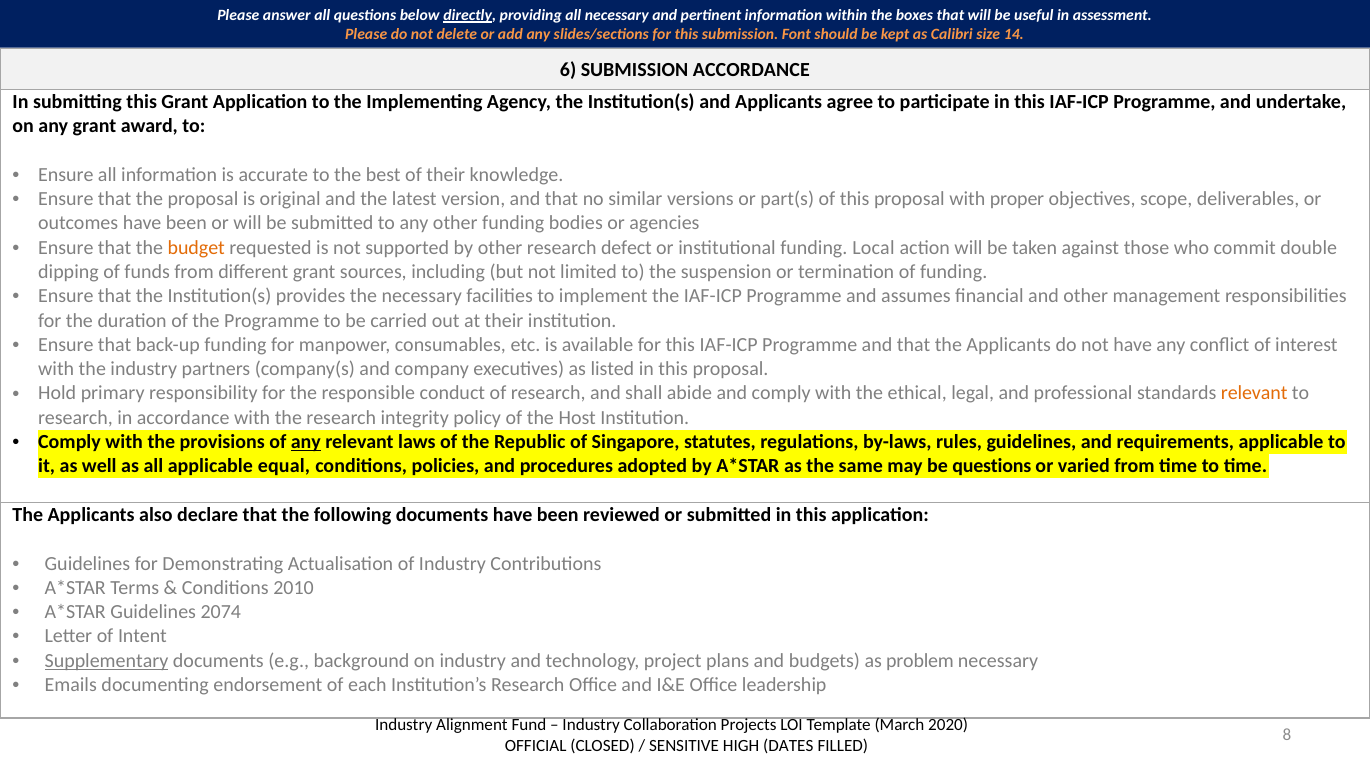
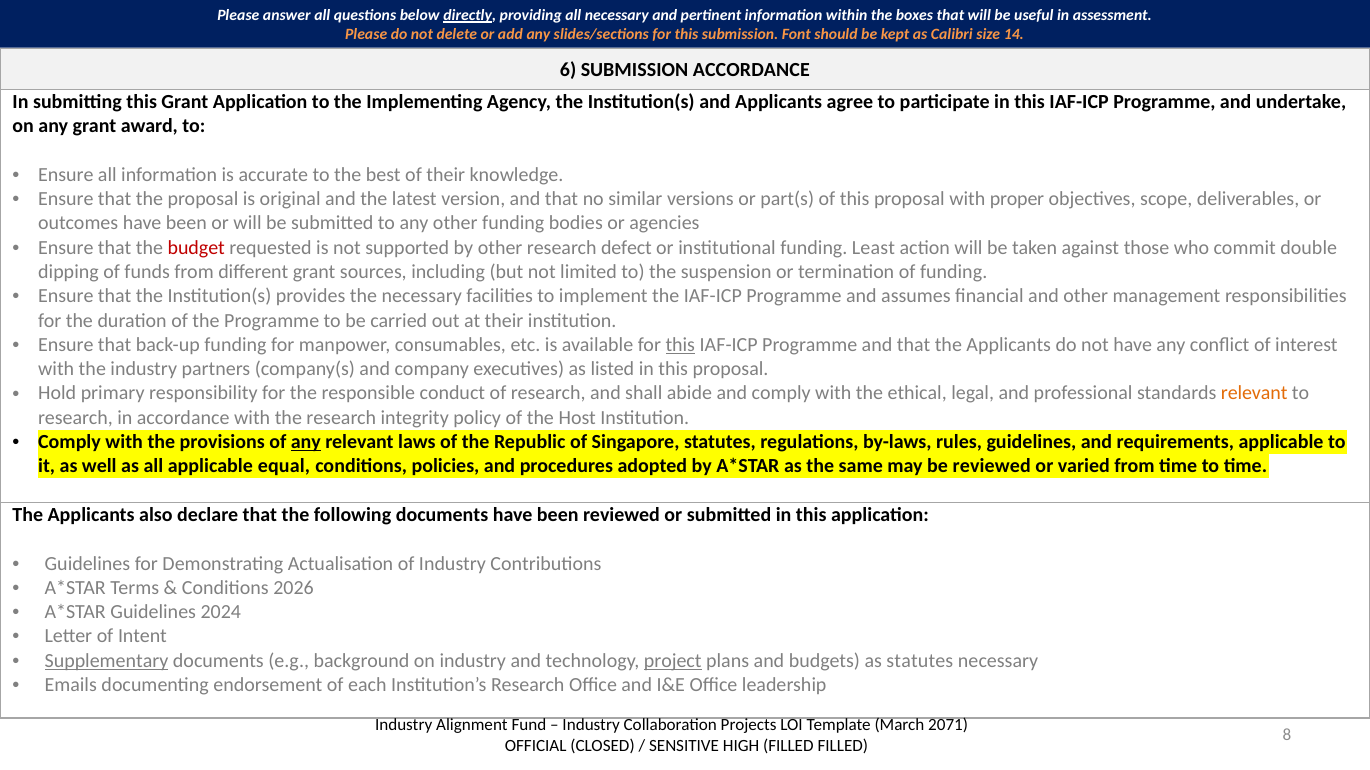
budget colour: orange -> red (196, 248)
Local: Local -> Least (873, 248)
this underline: none -> present (680, 345)
be questions: questions -> reviewed (992, 467)
2010: 2010 -> 2026 (294, 588)
2074: 2074 -> 2024 (221, 613)
project underline: none -> present (673, 661)
as problem: problem -> statutes (920, 661)
2020: 2020 -> 2071 (948, 726)
HIGH DATES: DATES -> FILLED (788, 746)
